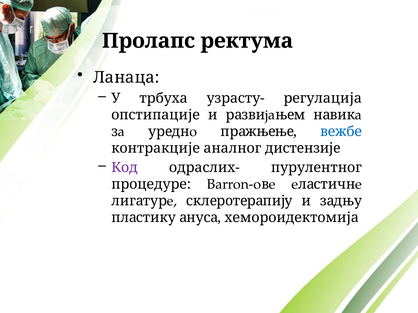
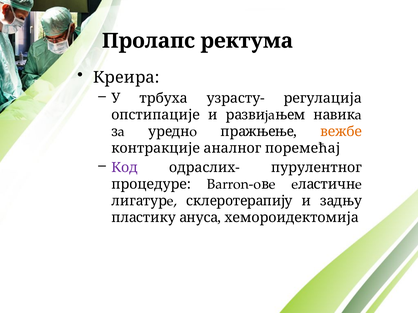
Ланаца: Ланаца -> Крeирa (126, 78)
вежбе colour: blue -> orange (341, 132)
дистeнзиje: дистeнзиje -> поремећај (303, 148)
